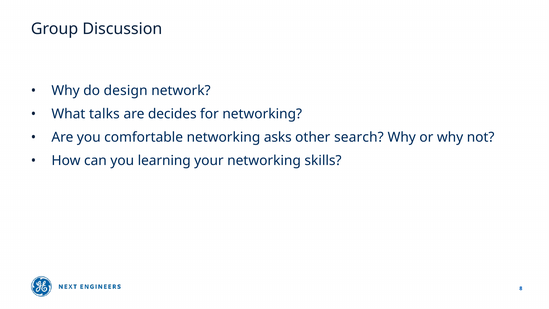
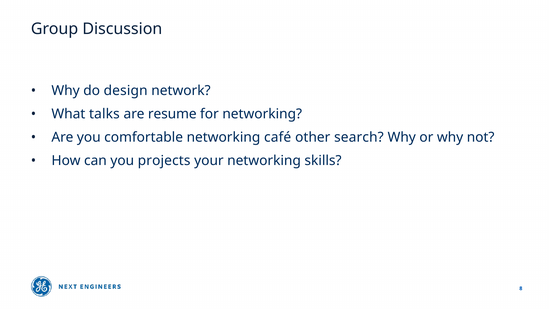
decides: decides -> resume (172, 114)
asks: asks -> café (278, 137)
learning: learning -> projects (164, 161)
